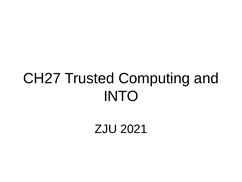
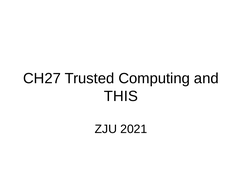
INTO: INTO -> THIS (121, 96)
